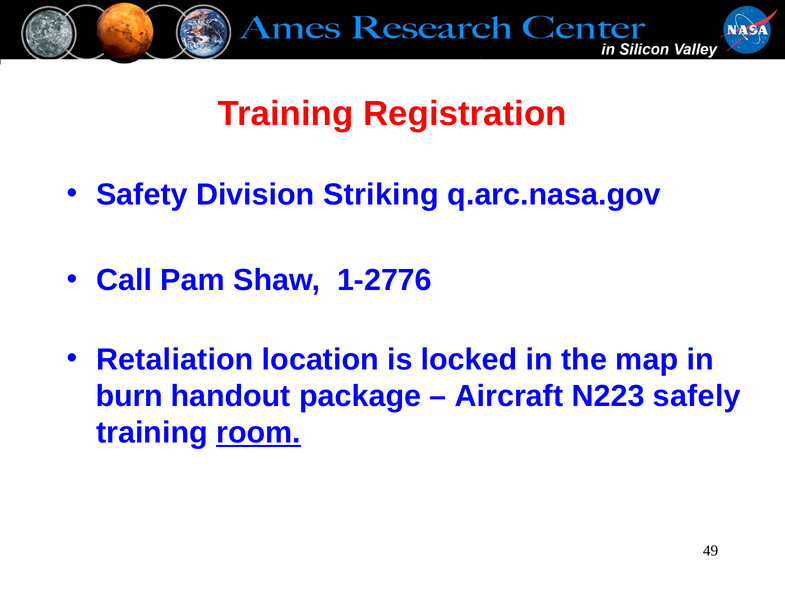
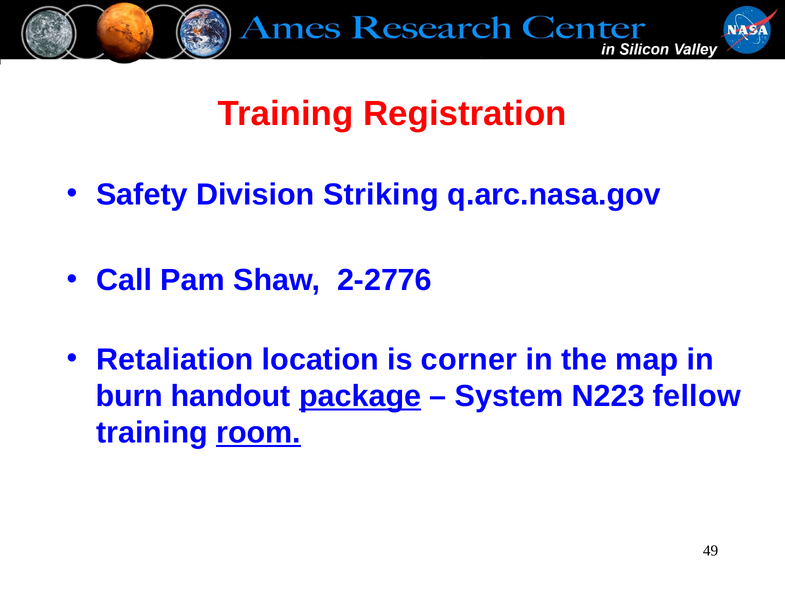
1-2776: 1-2776 -> 2-2776 (384, 280)
locked: locked -> corner (469, 359)
package underline: none -> present (360, 396)
Aircraft: Aircraft -> System (509, 396)
safely: safely -> fellow (697, 396)
